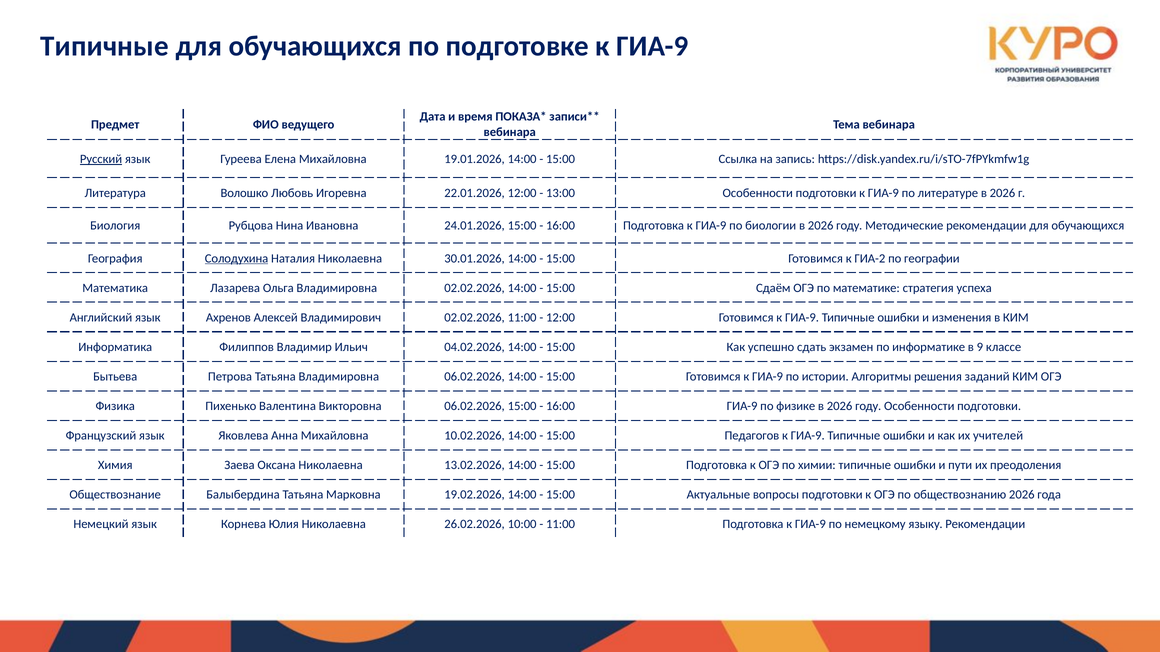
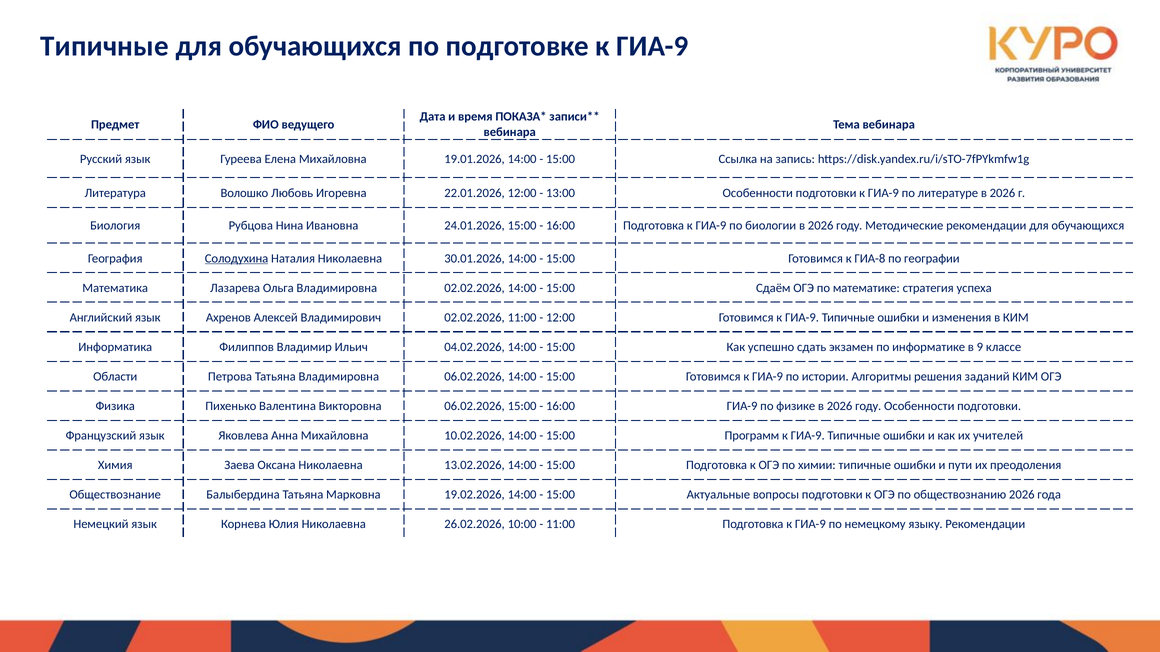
Русский underline: present -> none (101, 159)
ГИА-2: ГИА-2 -> ГИА-8 (870, 259)
Бытьева: Бытьева -> Области (115, 377)
Педагогов: Педагогов -> Программ (752, 436)
